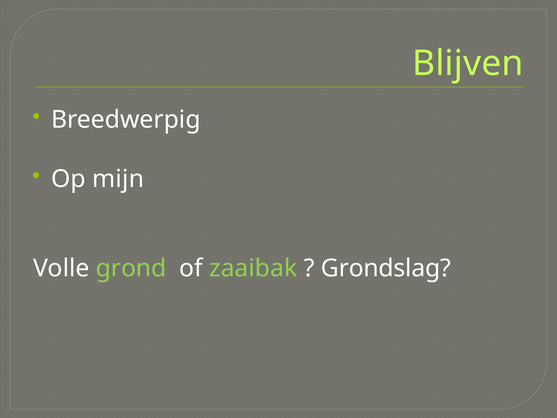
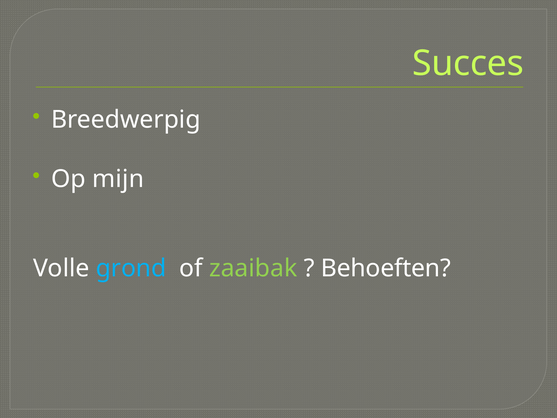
Blijven: Blijven -> Succes (468, 63)
grond colour: light green -> light blue (131, 268)
Grondslag: Grondslag -> Behoeften (386, 268)
